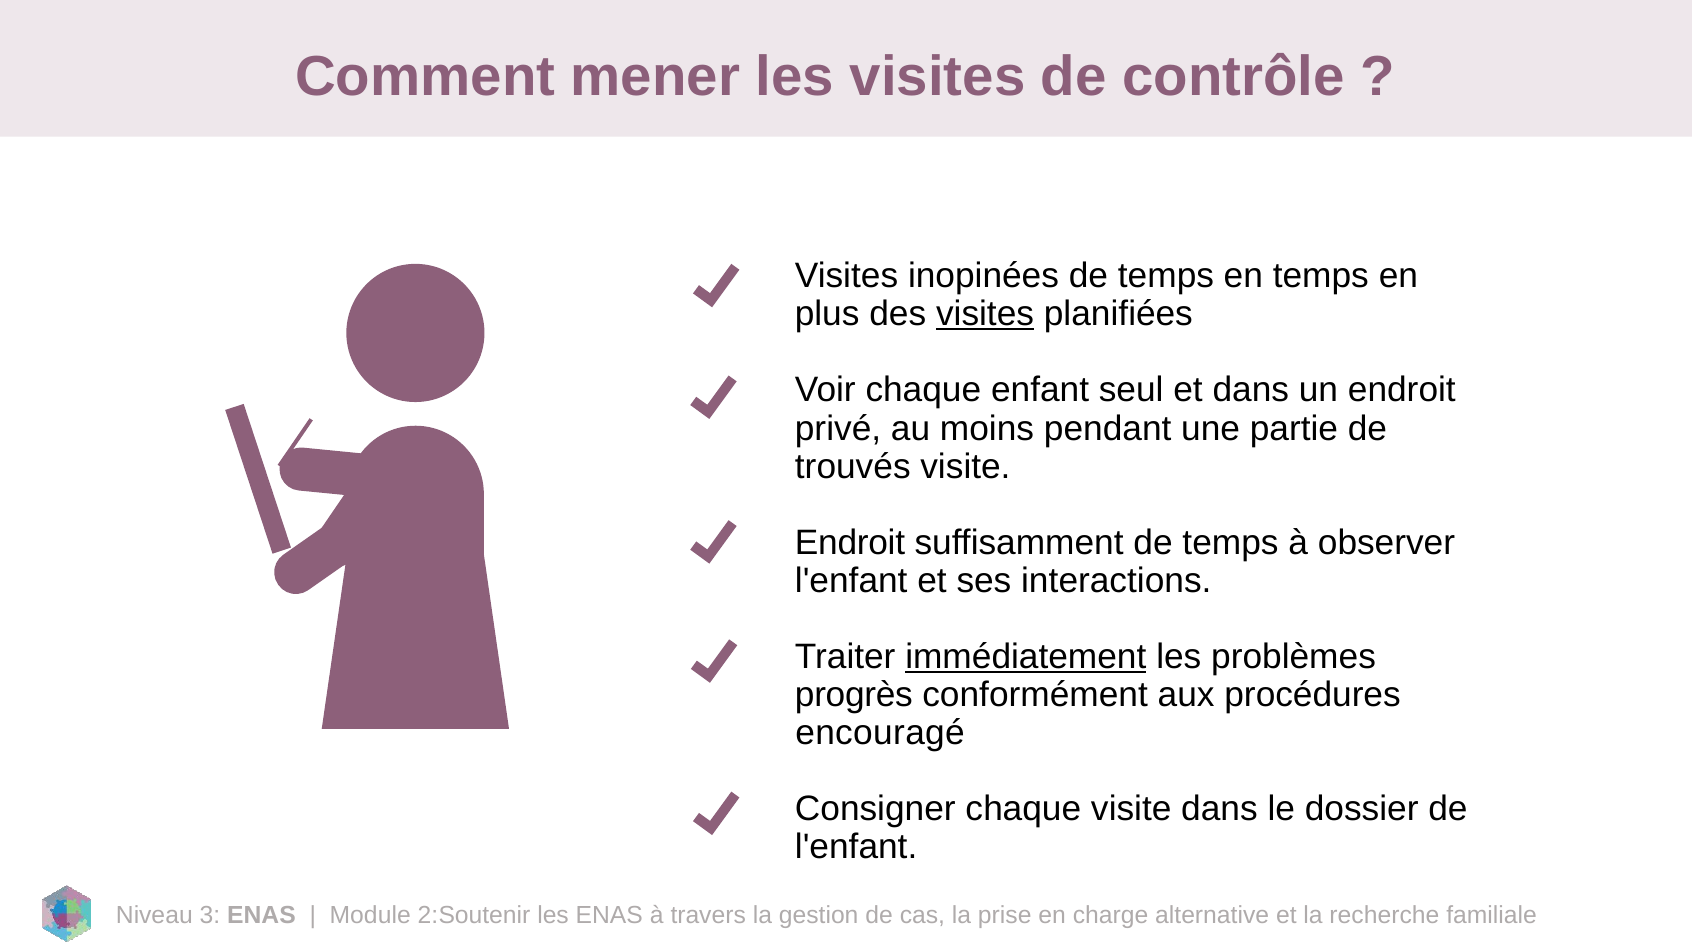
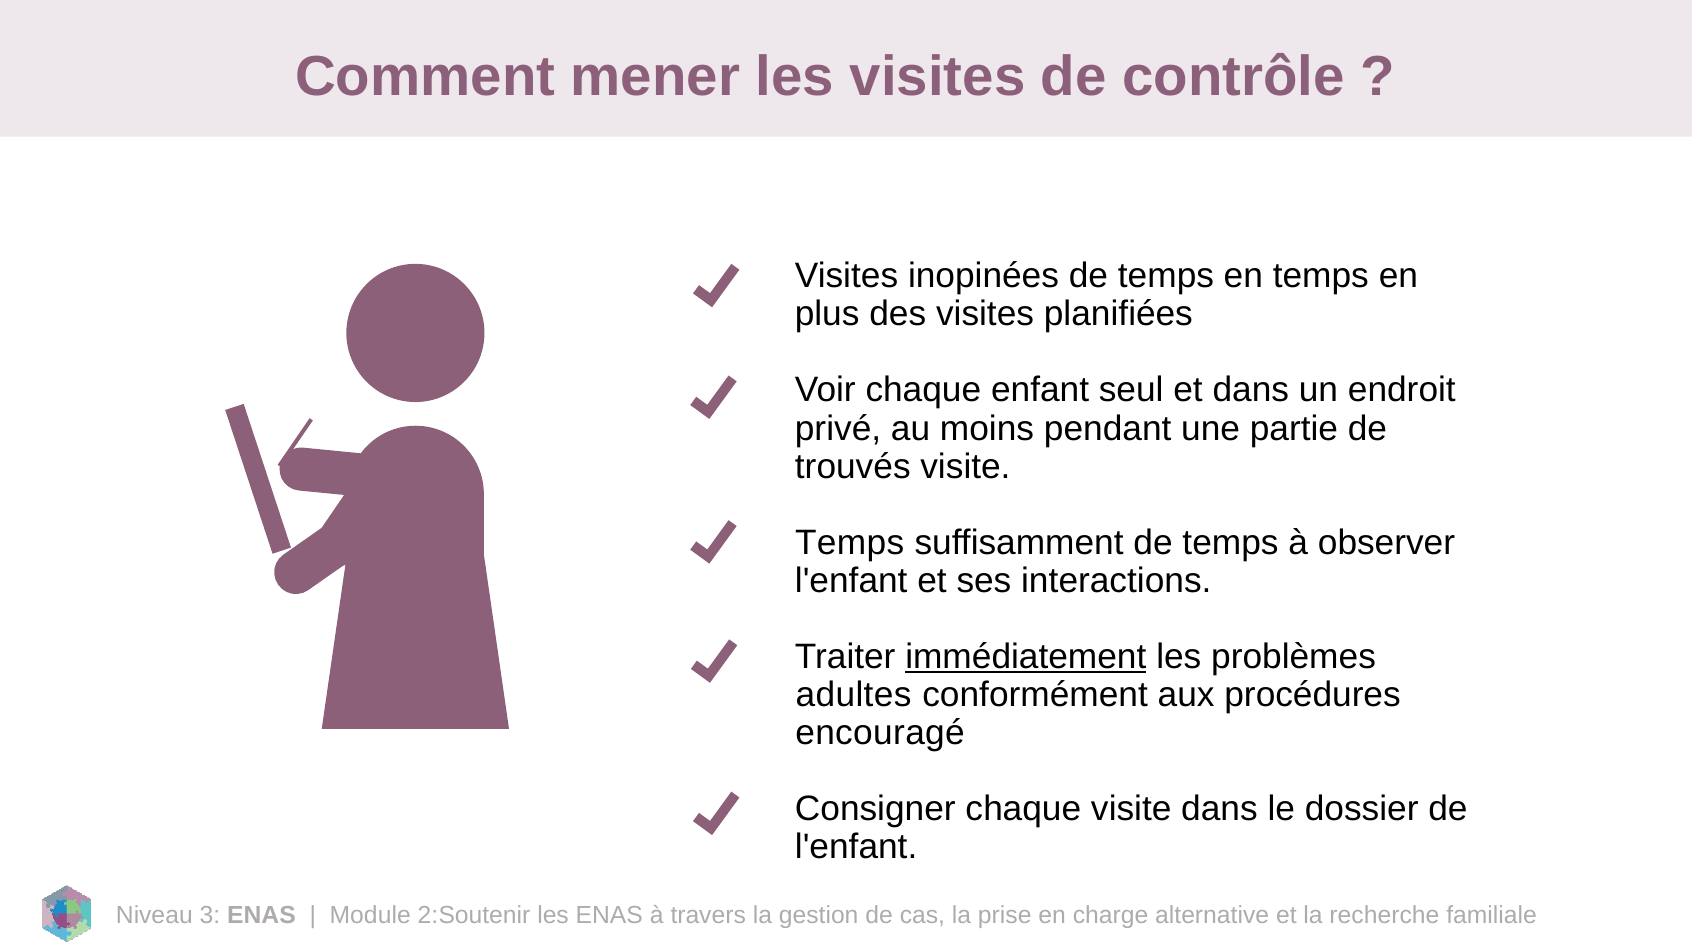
visites underline: present -> none (985, 314)
Endroit: Endroit -> Temps (850, 543)
progrès: progrès -> adultes (854, 695)
